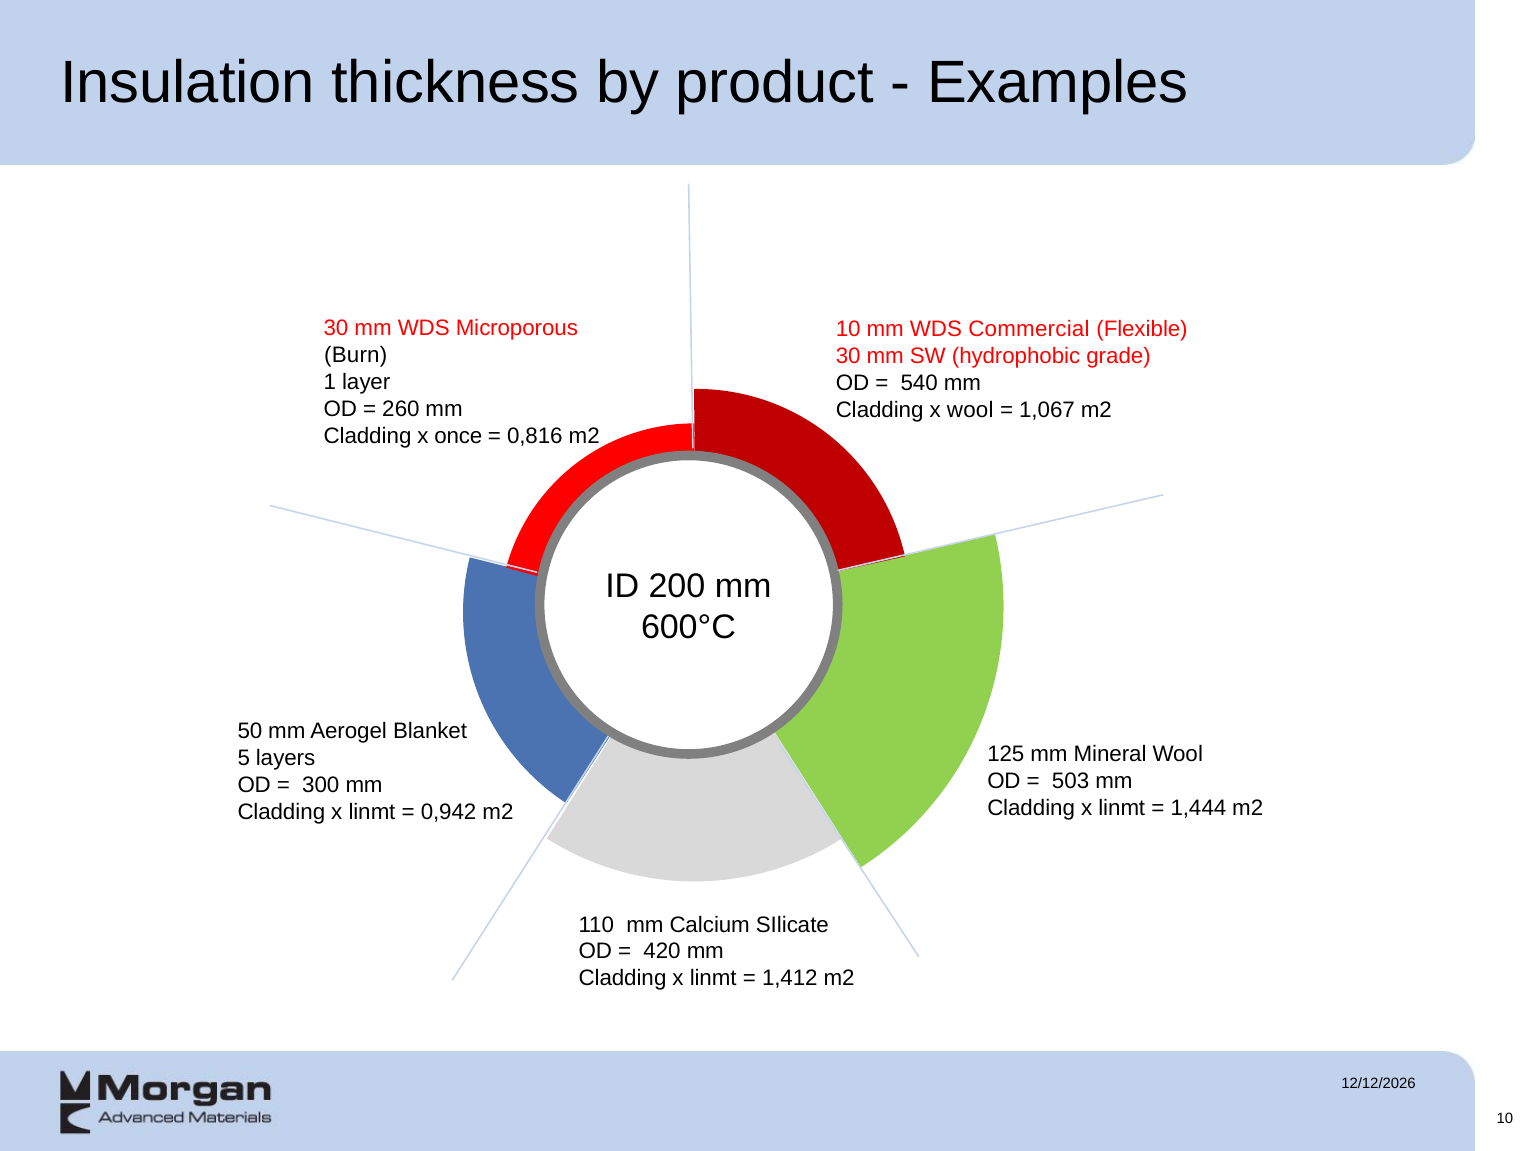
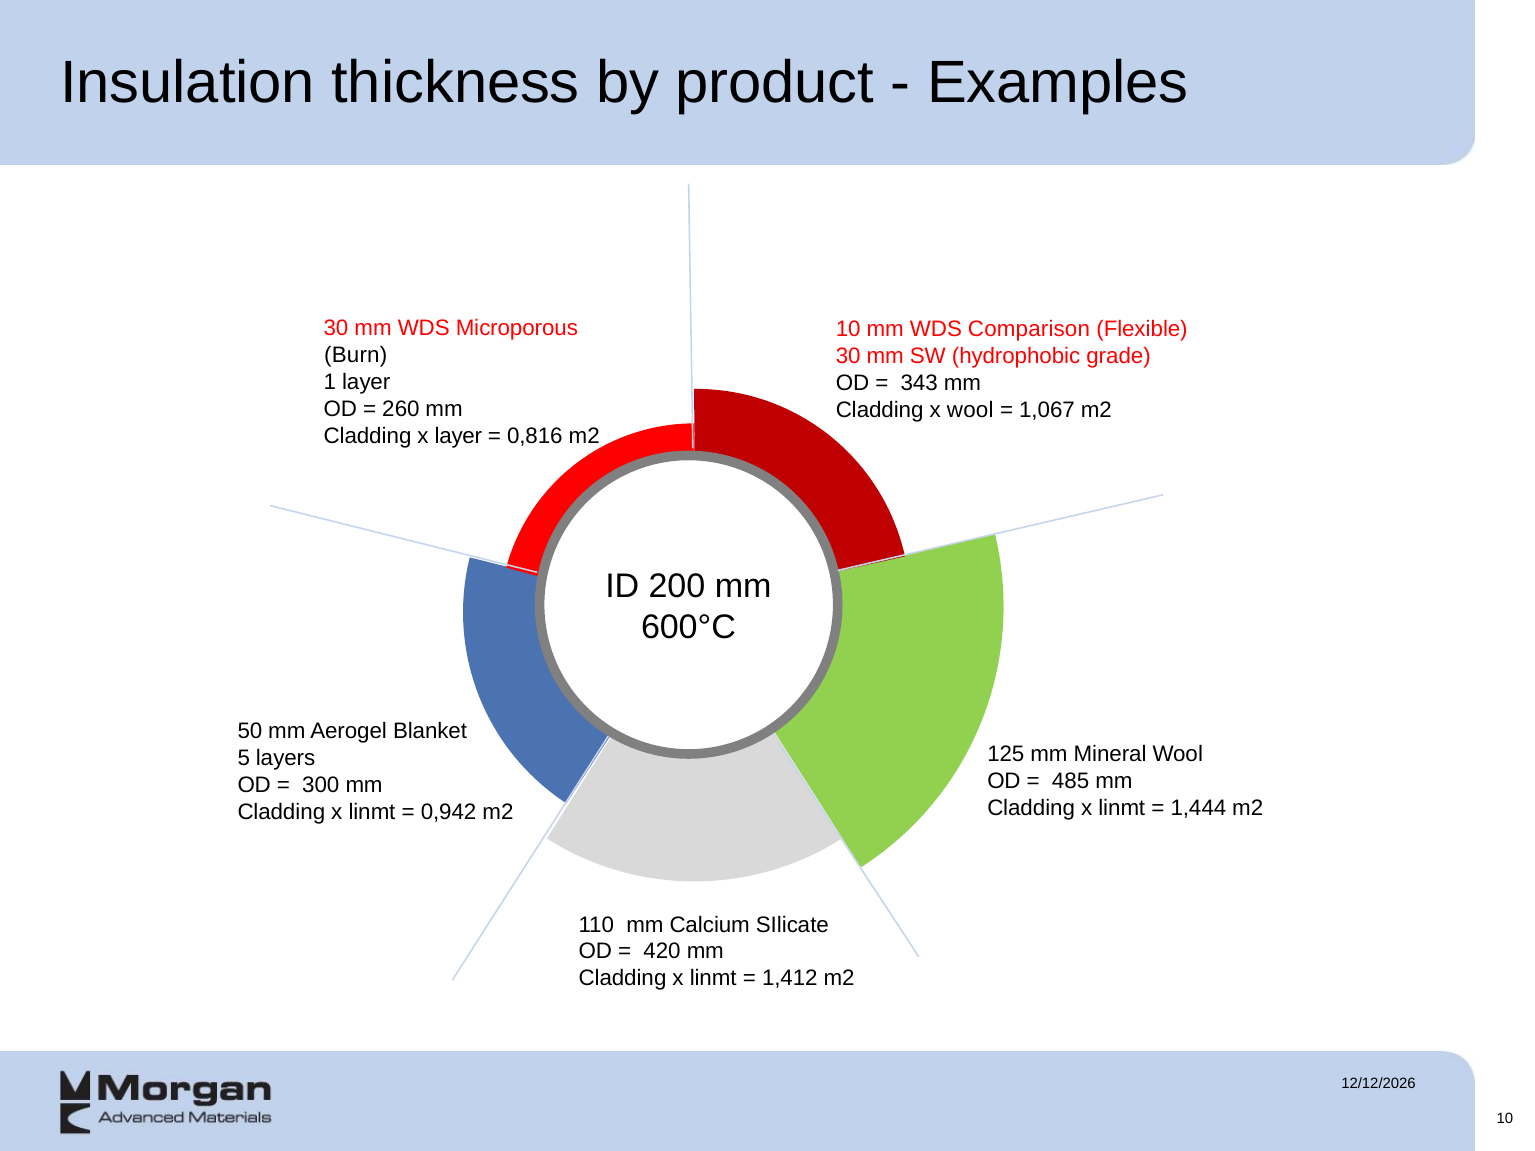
Commercial: Commercial -> Comparison (1029, 329)
540: 540 -> 343 (919, 383)
x once: once -> layer (458, 436)
503: 503 -> 485 (1071, 781)
